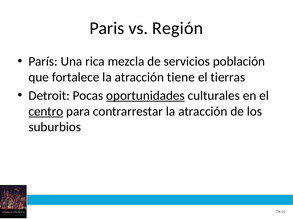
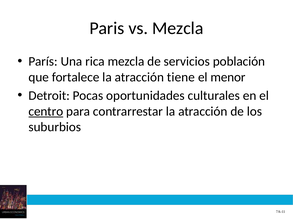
vs Región: Región -> Mezcla (178, 28)
tierras: tierras -> menor (228, 77)
oportunidades underline: present -> none (145, 96)
